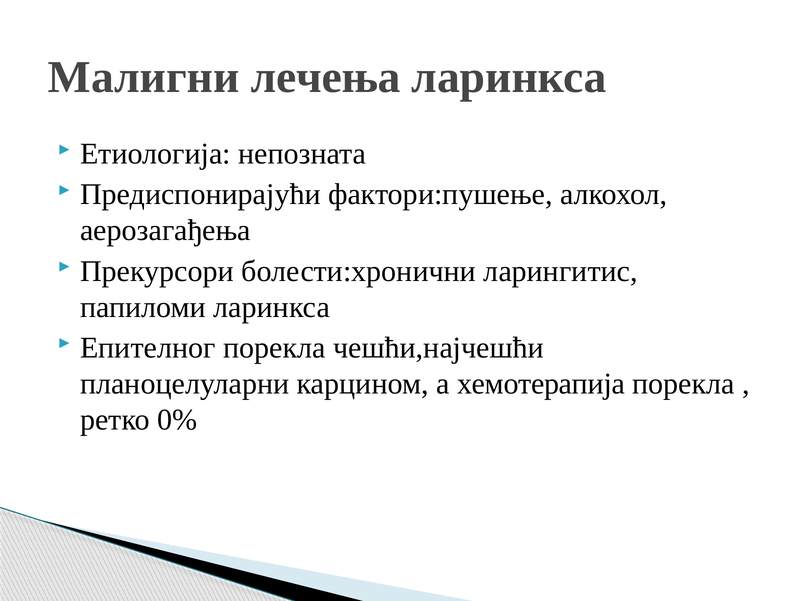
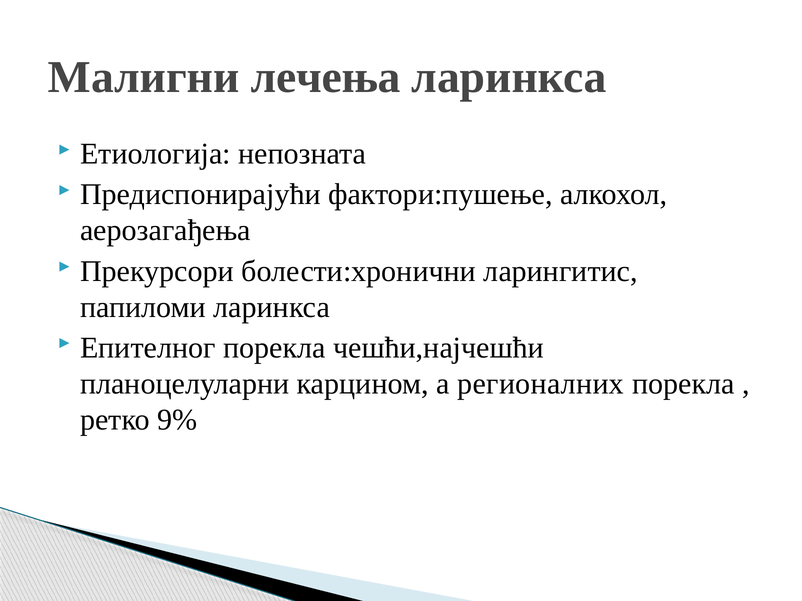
хемотерапија: хемотерапија -> регионалних (541, 384)
0%: 0% -> 9% (177, 420)
